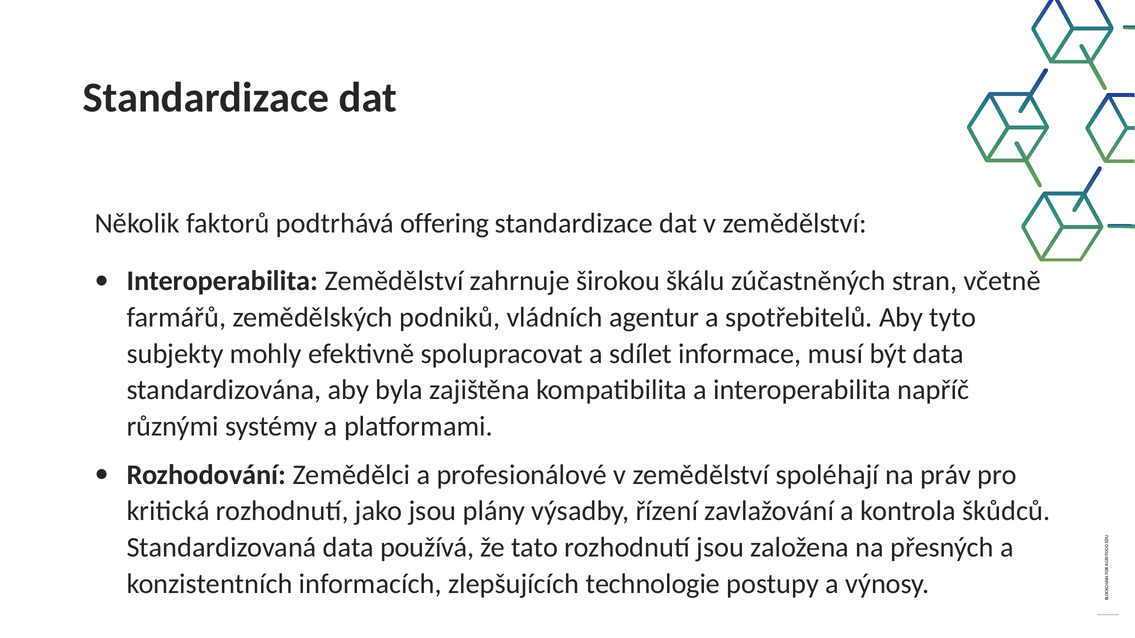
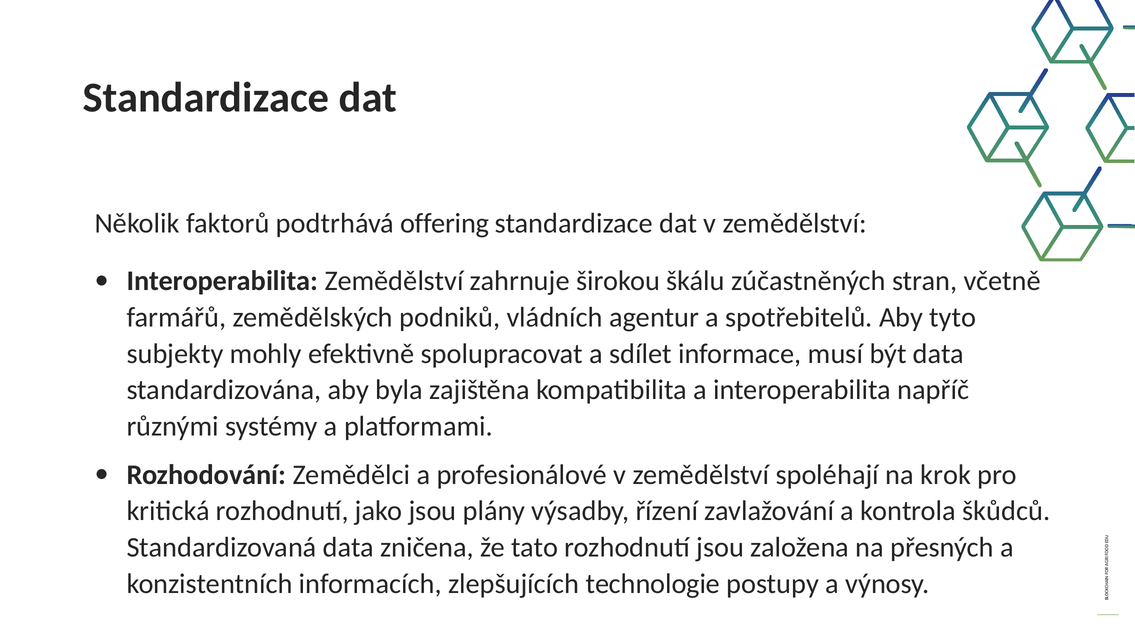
práv: práv -> krok (946, 475)
používá: používá -> zničena (427, 548)
